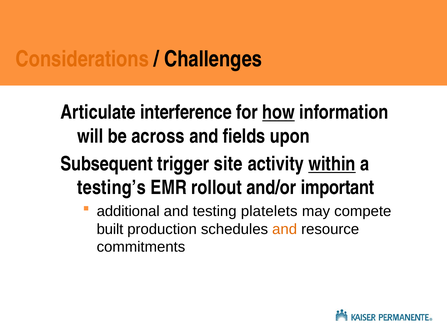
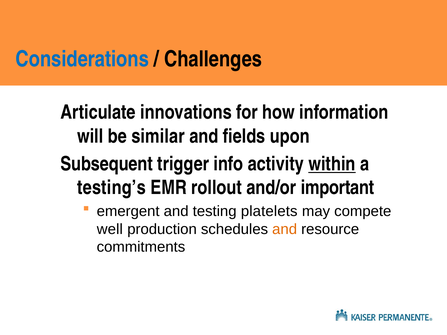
Considerations colour: orange -> blue (82, 59)
interference: interference -> innovations (186, 112)
how underline: present -> none (279, 112)
across: across -> similar (158, 136)
site: site -> info (228, 164)
additional: additional -> emergent (128, 211)
built: built -> well (110, 229)
